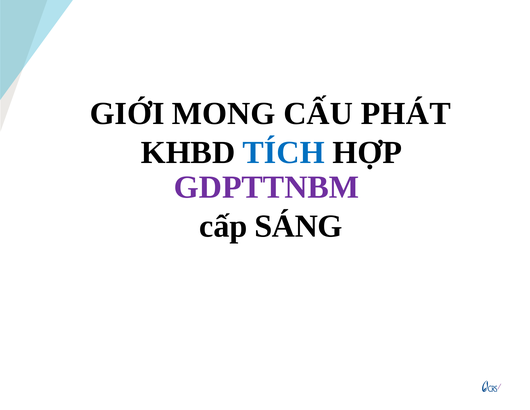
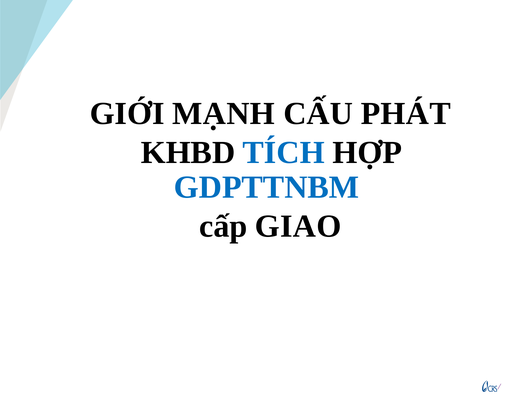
MONG: MONG -> MẠNH (224, 114)
GDPTTNBM colour: purple -> blue (267, 187)
SÁNG: SÁNG -> GIAO (298, 226)
